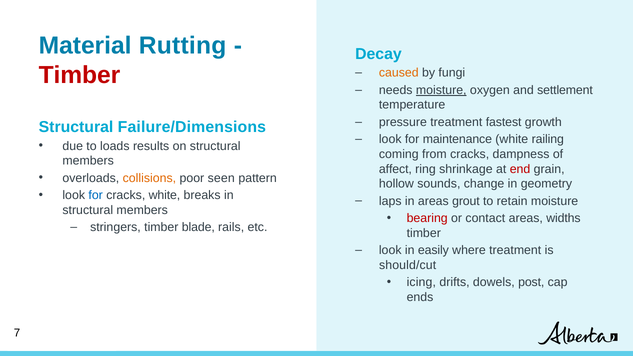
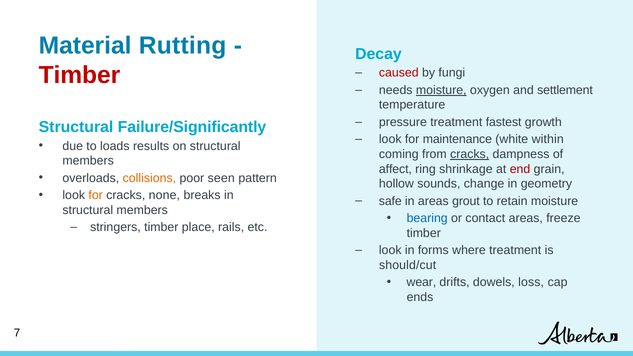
caused colour: orange -> red (399, 73)
Failure/Dimensions: Failure/Dimensions -> Failure/Significantly (192, 127)
railing: railing -> within (548, 139)
cracks underline: none -> present (470, 154)
for colour: blue -> orange (96, 195)
cracks white: white -> none (164, 195)
laps: laps -> safe (390, 201)
bearing colour: red -> blue (427, 218)
widths: widths -> freeze (563, 218)
blade: blade -> place (198, 227)
easily: easily -> forms (433, 250)
icing: icing -> wear (421, 282)
post: post -> loss (531, 282)
